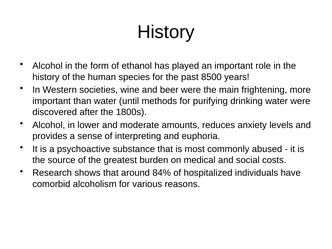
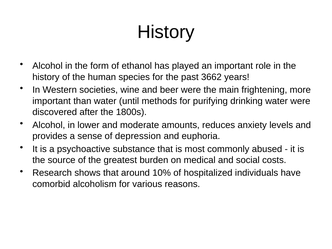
8500: 8500 -> 3662 (211, 77)
interpreting: interpreting -> depression (138, 136)
84%: 84% -> 10% (162, 173)
